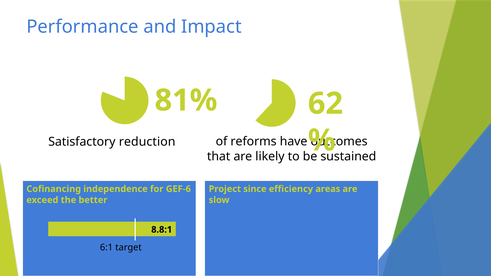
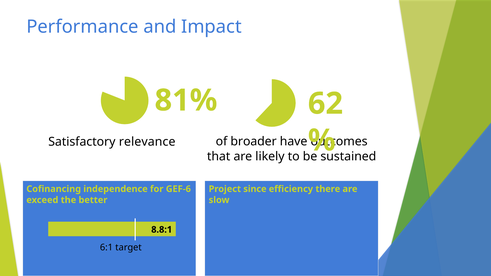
reduction: reduction -> relevance (147, 142)
reforms: reforms -> broader (254, 142)
areas: areas -> there (328, 189)
